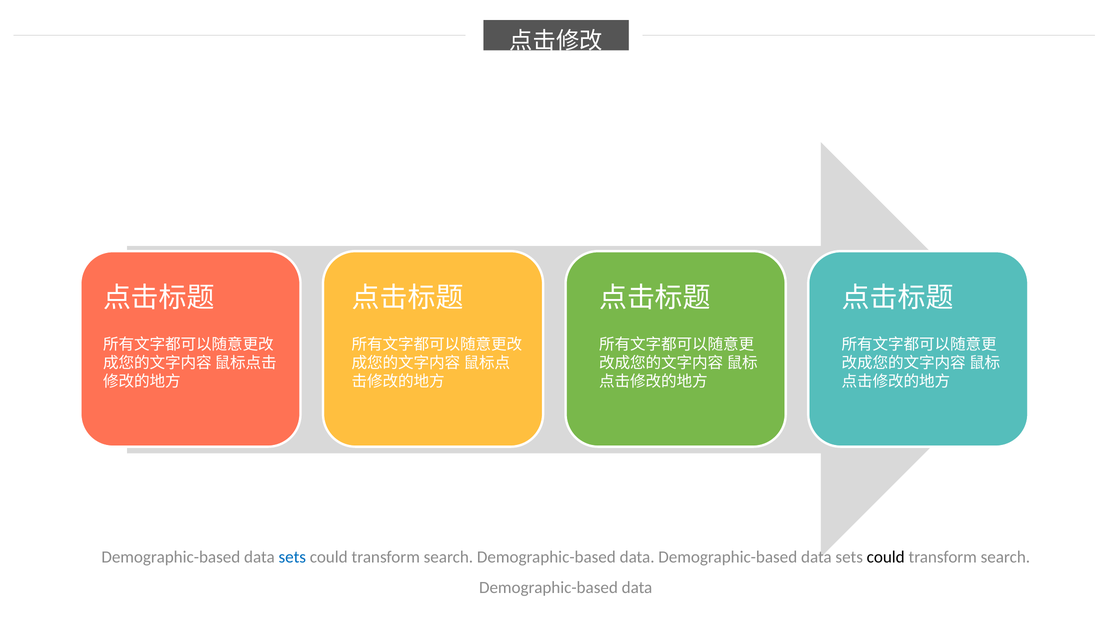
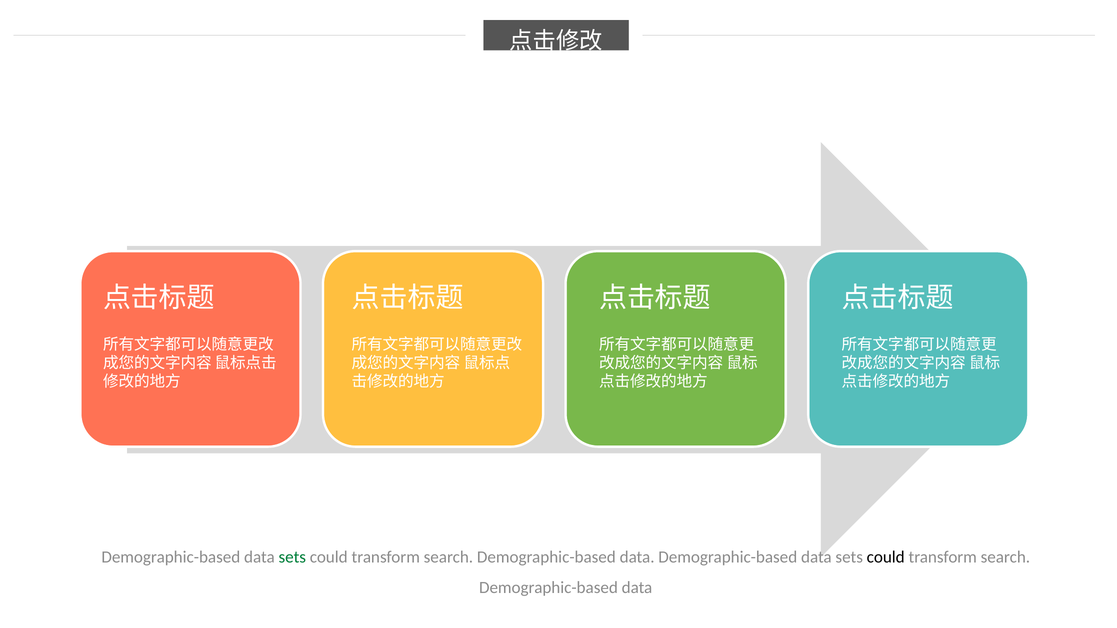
sets colour: blue -> green (292, 557)
